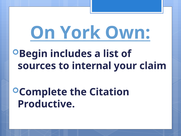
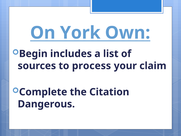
internal: internal -> process (91, 66)
Productive: Productive -> Dangerous (46, 104)
